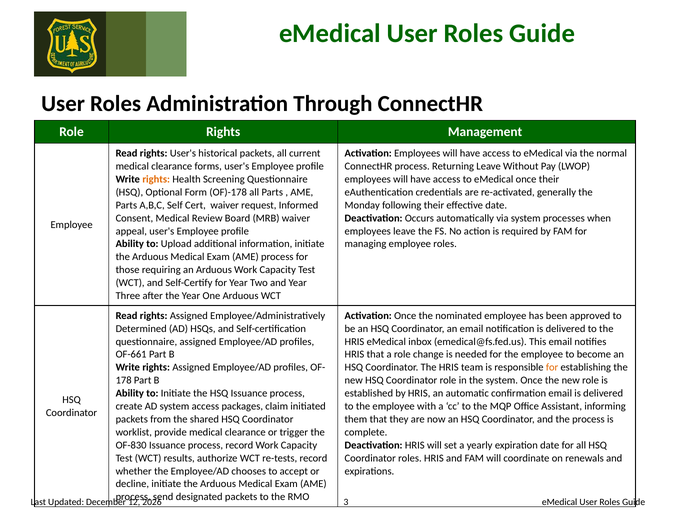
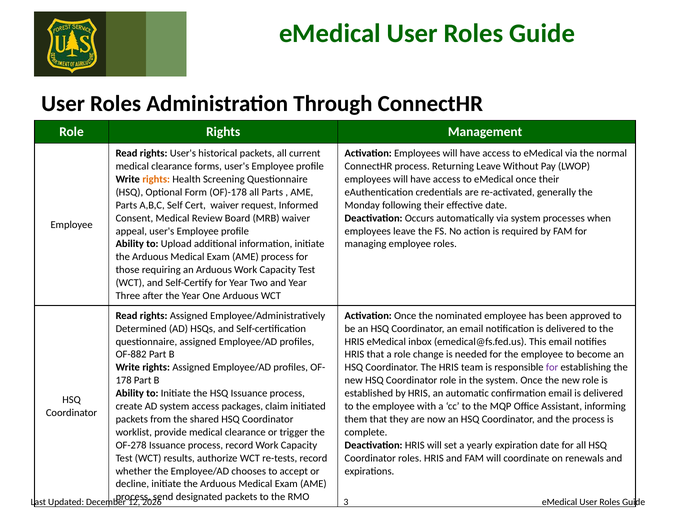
OF-661: OF-661 -> OF-882 (131, 355)
for colour: orange -> purple (552, 368)
OF-830: OF-830 -> OF-278 (131, 445)
